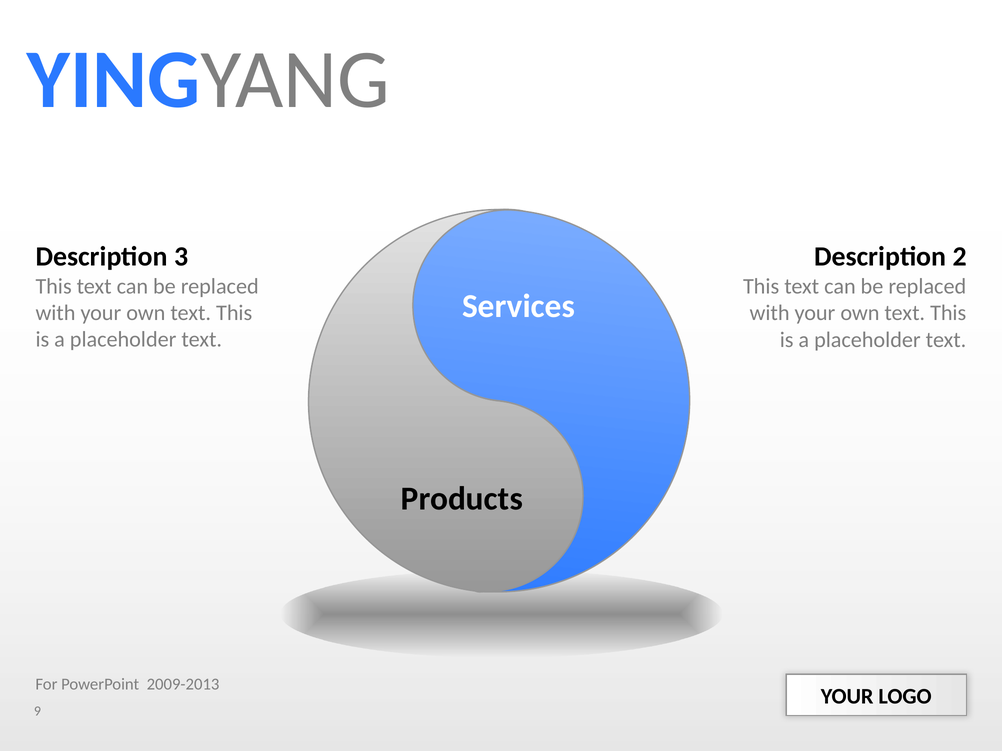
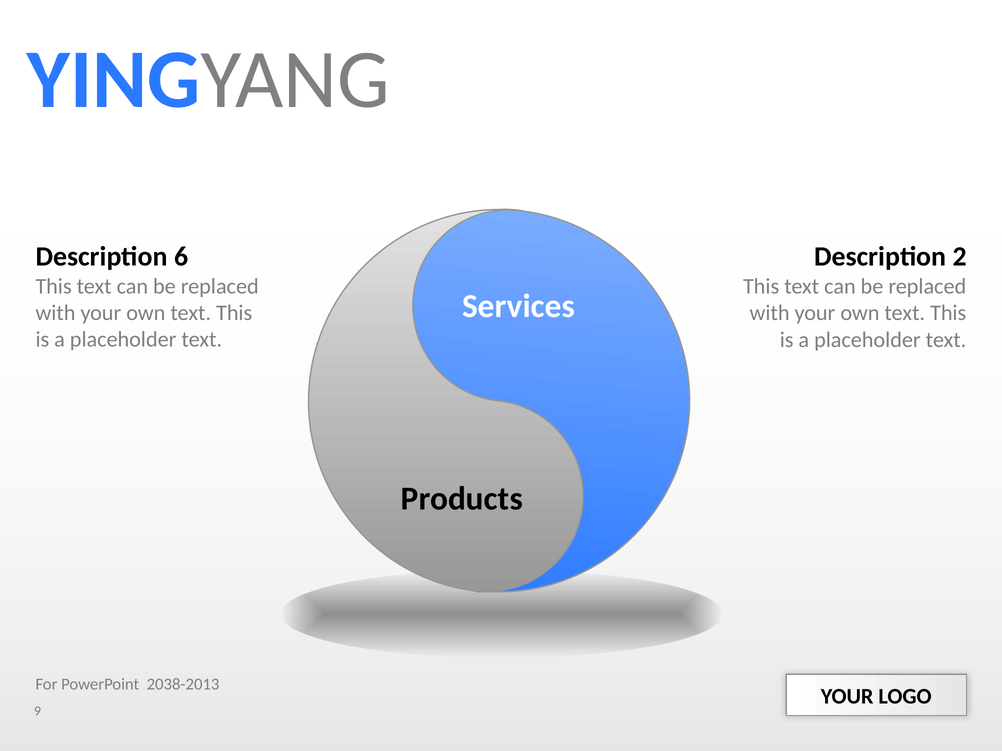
3: 3 -> 6 (181, 257)
2009-2013: 2009-2013 -> 2038-2013 (183, 685)
